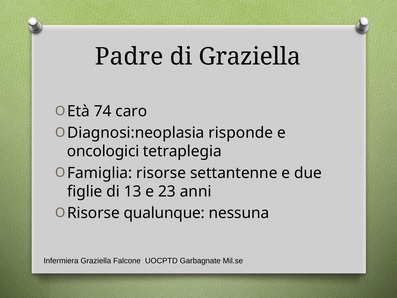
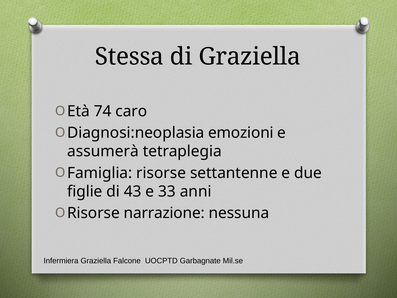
Padre: Padre -> Stessa (129, 57)
risponde: risponde -> emozioni (241, 133)
oncologici: oncologici -> assumerà (103, 151)
13: 13 -> 43 (133, 191)
23: 23 -> 33 (167, 191)
qualunque: qualunque -> narrazione (164, 213)
